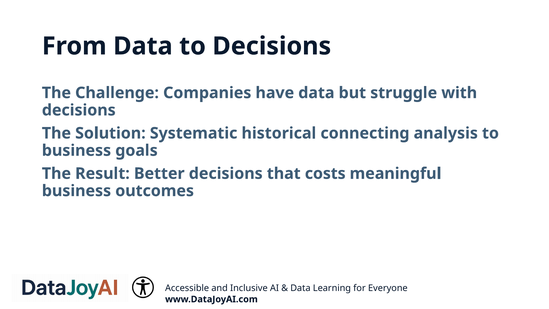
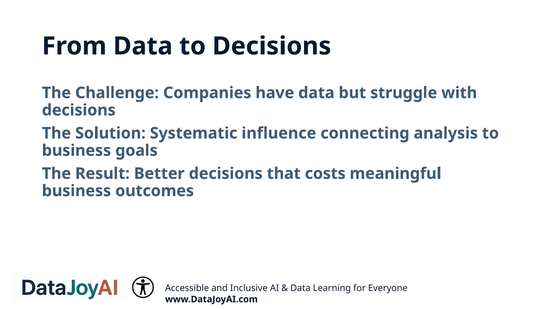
historical: historical -> influence (279, 133)
